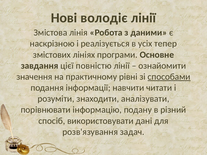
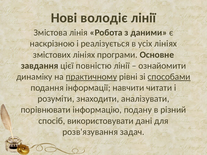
усіх тепер: тепер -> лініях (166, 44)
значення: значення -> динаміку (34, 77)
практичному underline: none -> present (91, 77)
